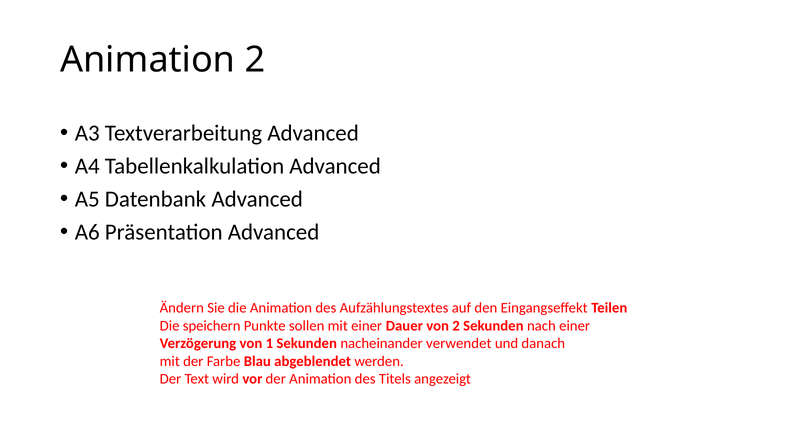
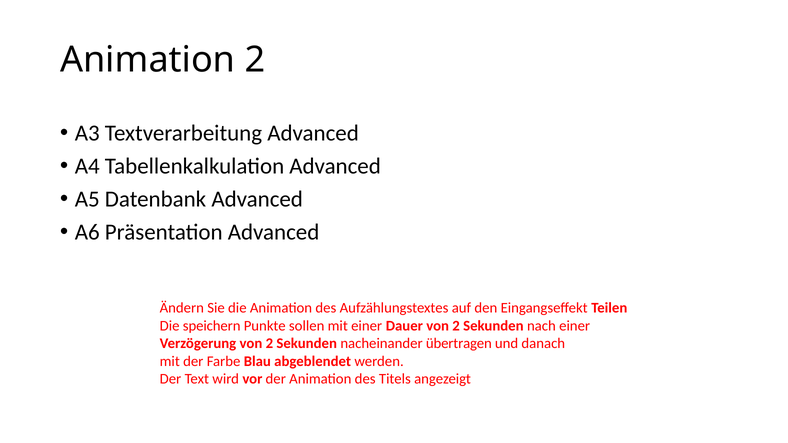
Verzögerung von 1: 1 -> 2 (269, 344)
verwendet: verwendet -> übertragen (459, 344)
